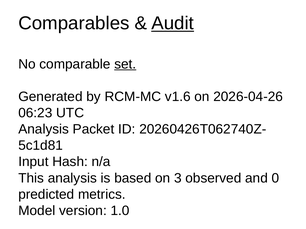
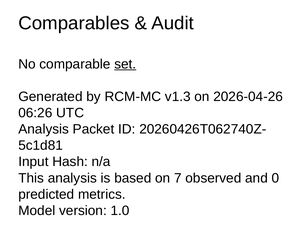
Audit underline: present -> none (173, 23)
v1.6: v1.6 -> v1.3 (178, 97)
06:23: 06:23 -> 06:26 (35, 113)
3: 3 -> 7 (178, 178)
